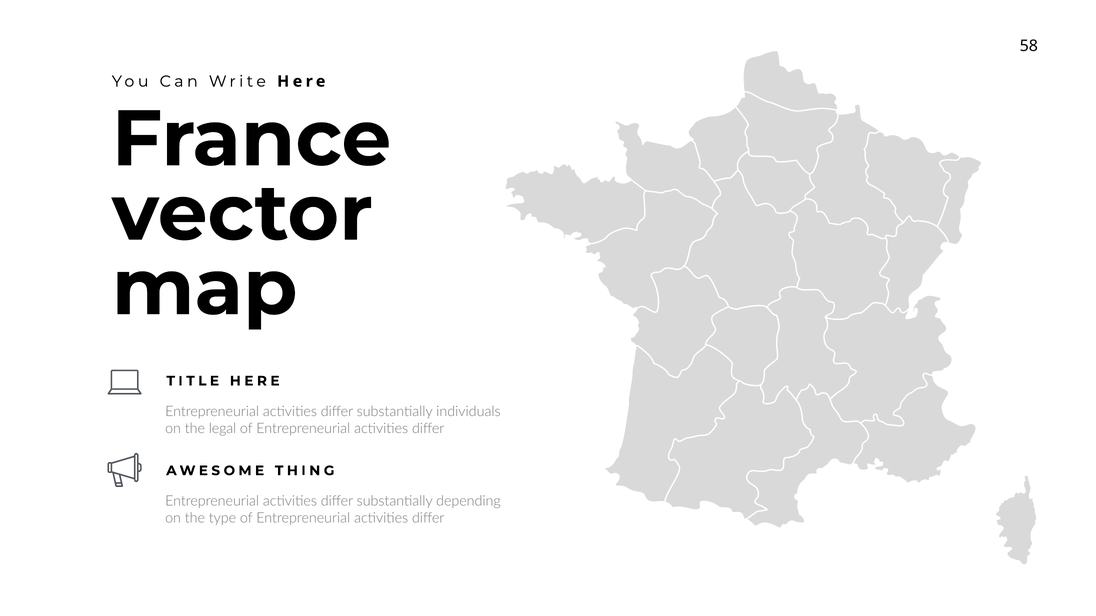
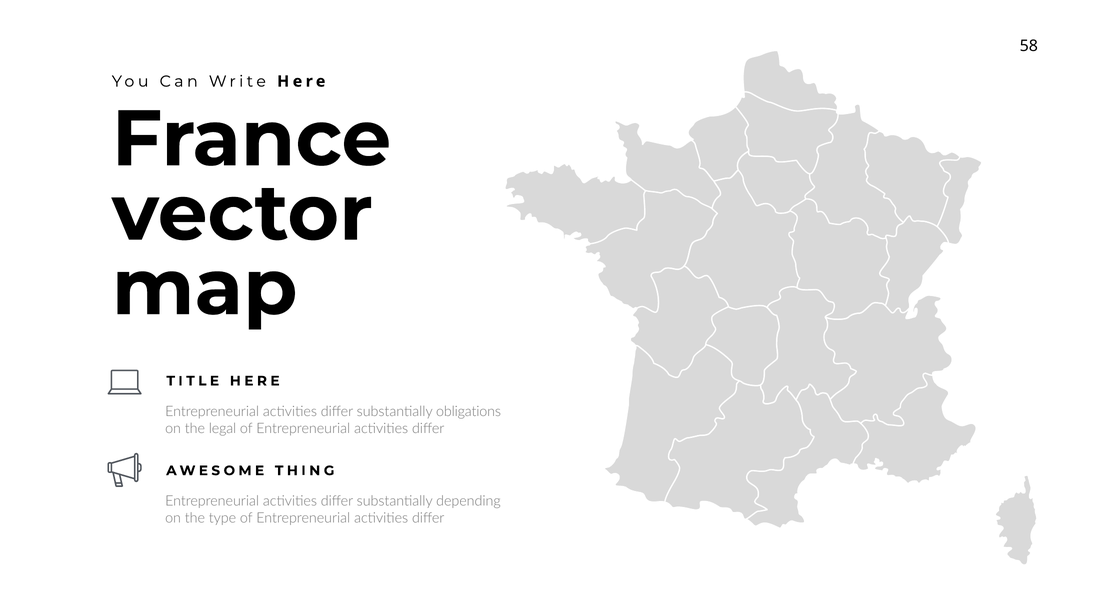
individuals: individuals -> obligations (469, 412)
